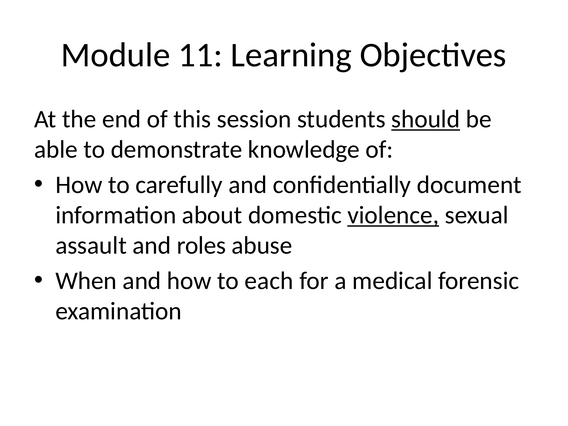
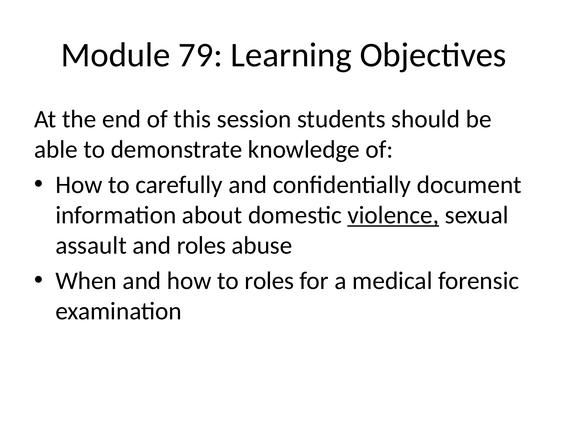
11: 11 -> 79 (200, 55)
should underline: present -> none (426, 119)
to each: each -> roles (269, 281)
